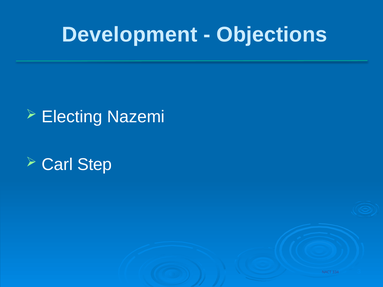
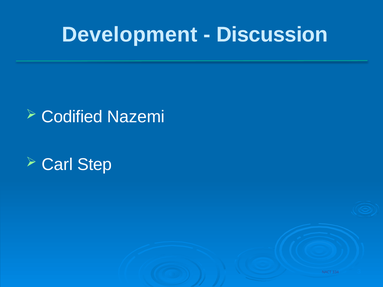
Objections: Objections -> Discussion (272, 35)
Electing: Electing -> Codified (72, 117)
